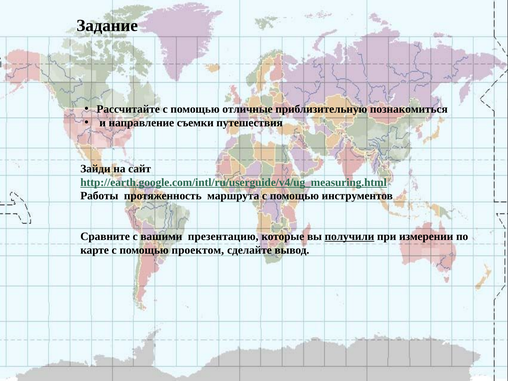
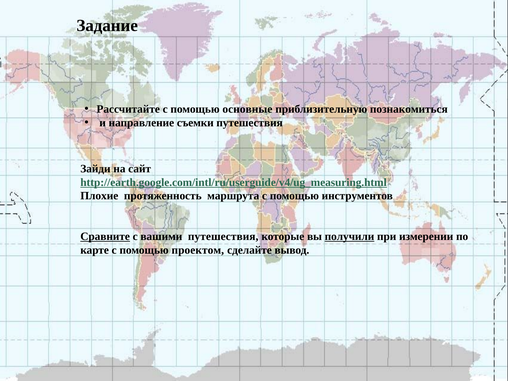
отличные: отличные -> основные (247, 109)
Работы: Работы -> Плохие (99, 196)
Сравните underline: none -> present (105, 237)
вашими презентацию: презентацию -> путешествия (223, 237)
